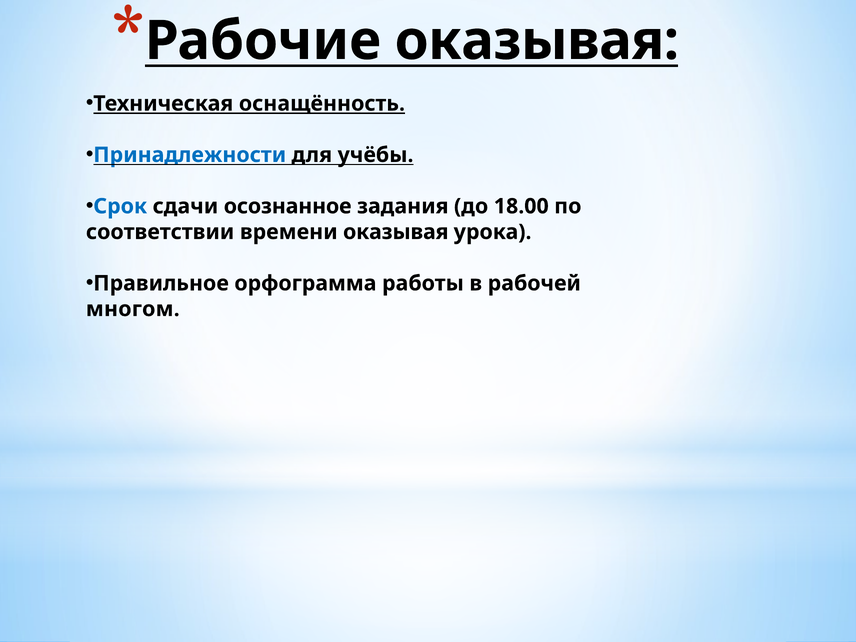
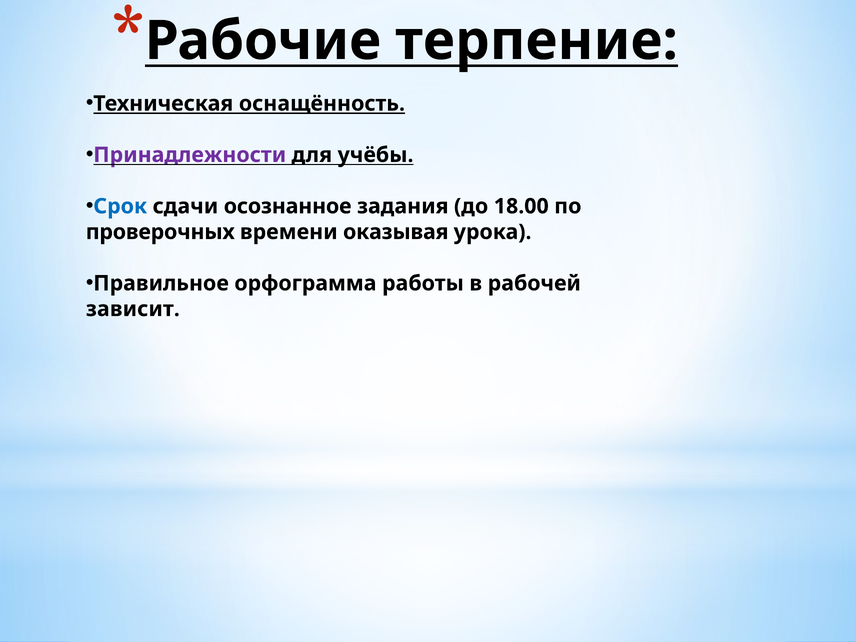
Рабочие оказывая: оказывая -> терпение (537, 41)
Принадлежности colour: blue -> purple (190, 155)
соответствии: соответствии -> проверочных (160, 232)
многом: многом -> зависит (133, 309)
